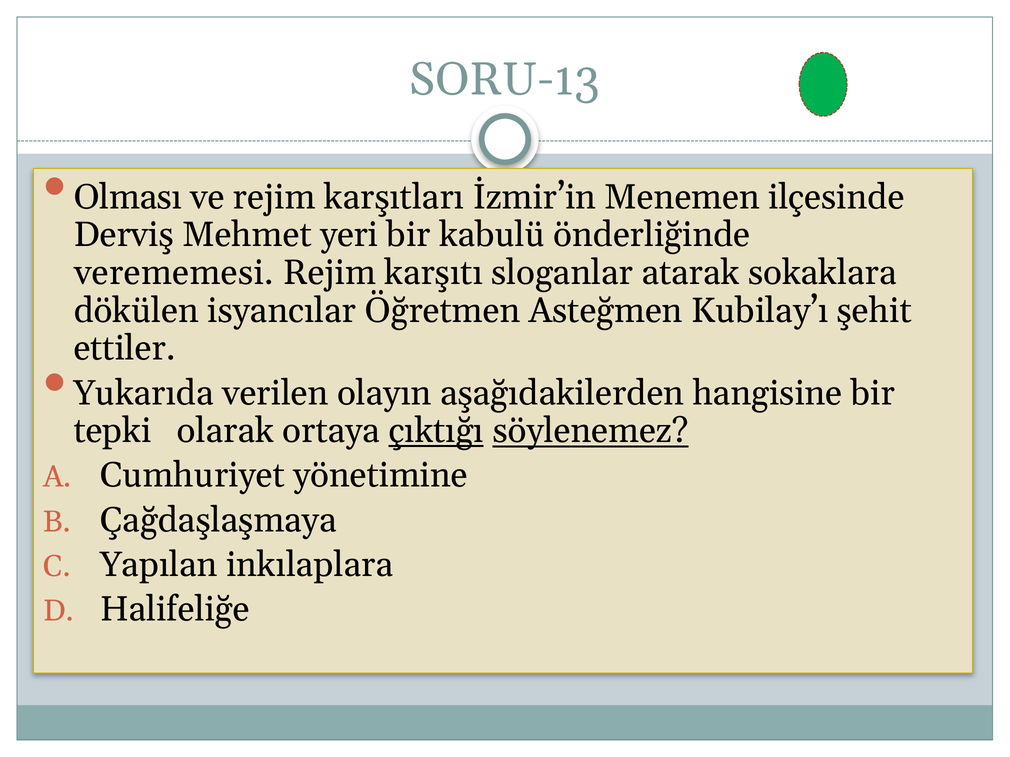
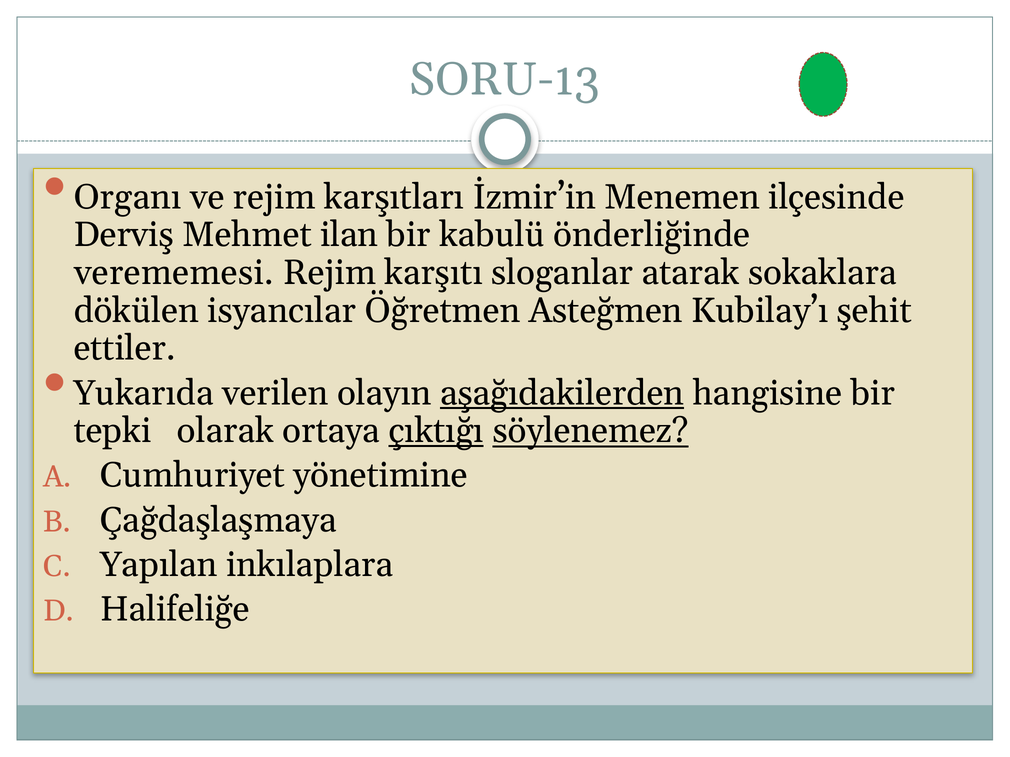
Olması: Olması -> Organı (128, 197)
yeri: yeri -> ilan (349, 235)
aşağıdakilerden underline: none -> present (562, 393)
